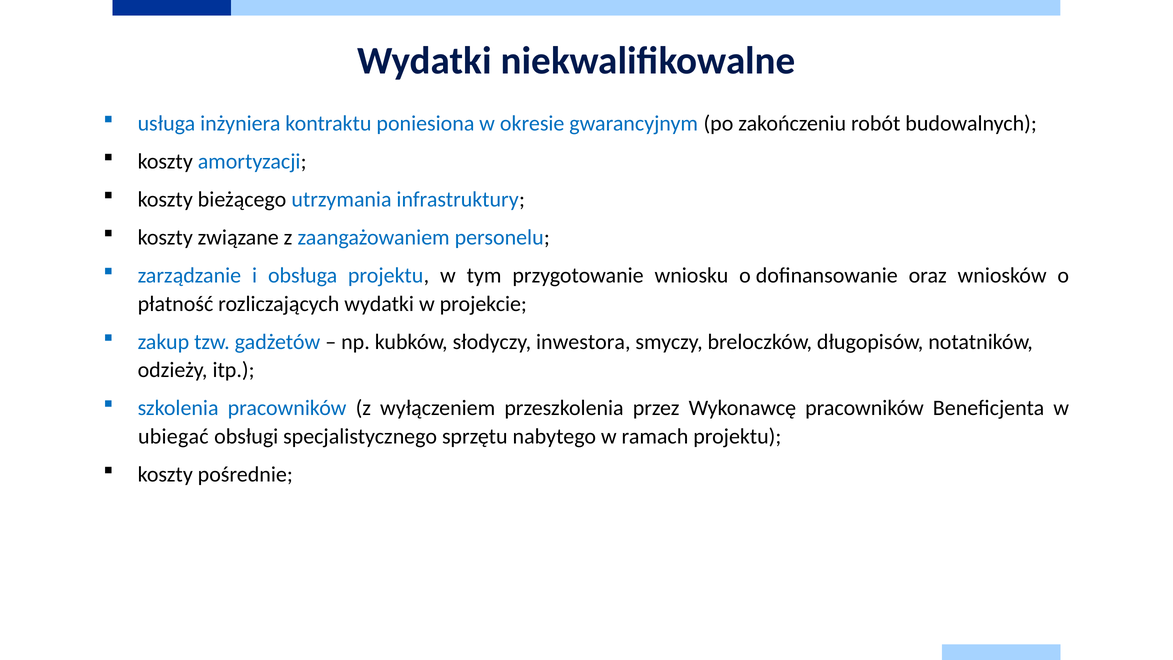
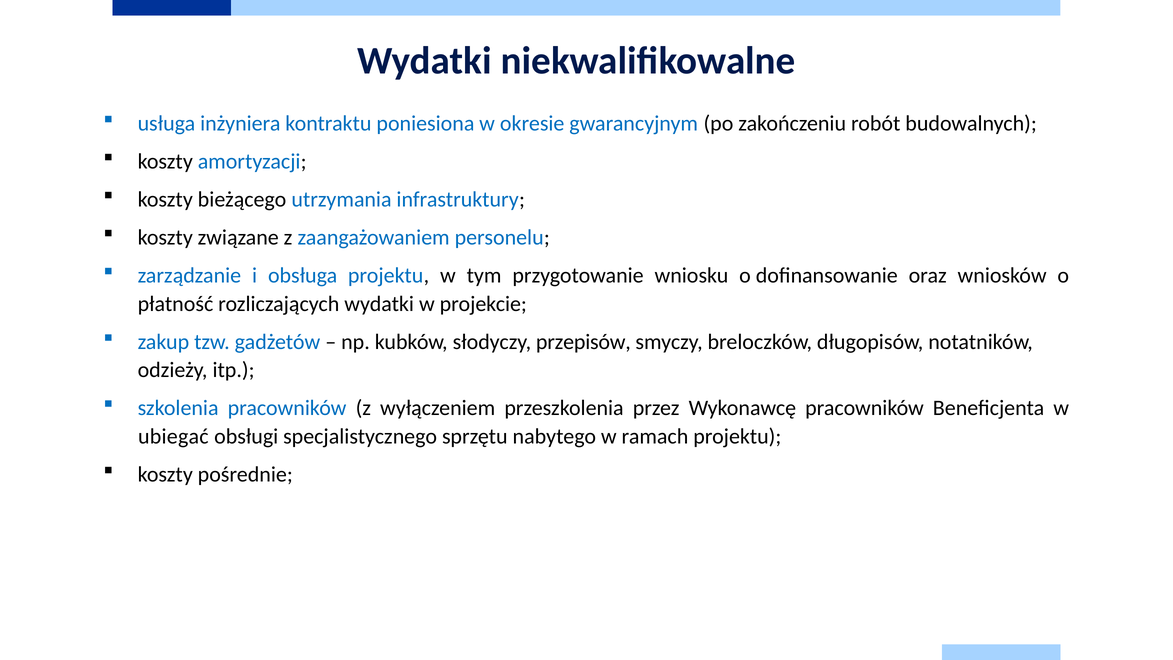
inwestora: inwestora -> przepisów (583, 342)
